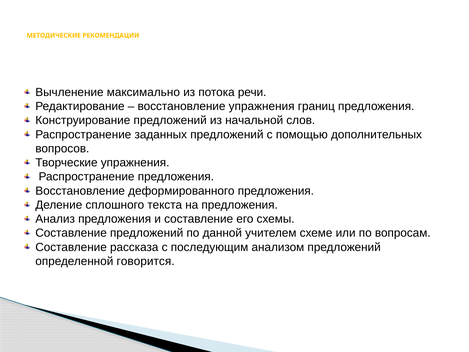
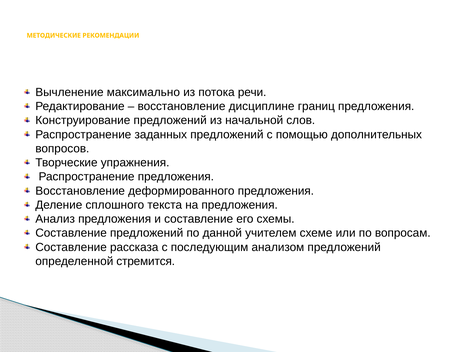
восстановление упражнения: упражнения -> дисциплине (262, 106)
говорится: говорится -> стремится (146, 261)
